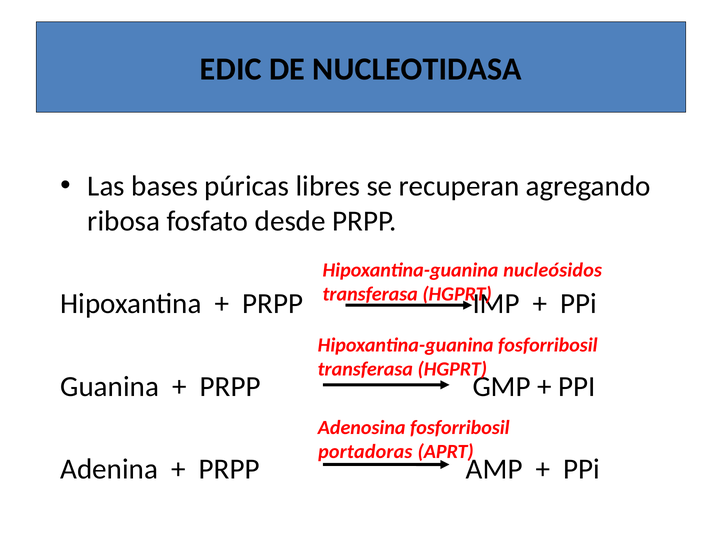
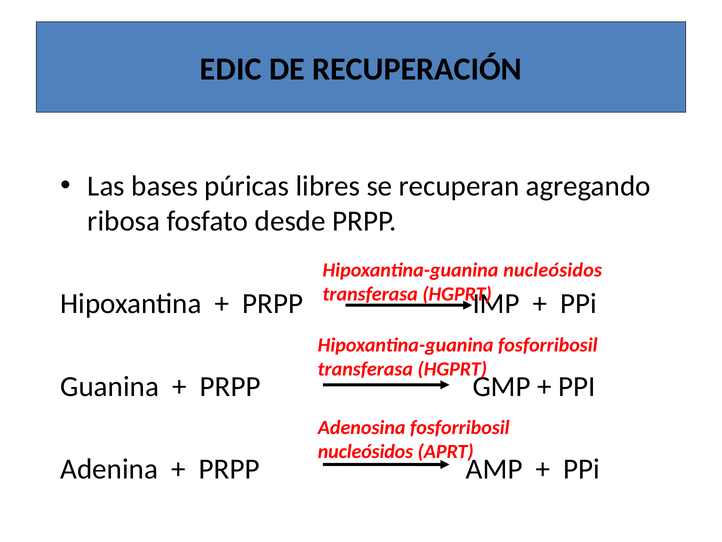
NUCLEOTIDASA: NUCLEOTIDASA -> RECUPERACIÓN (417, 69)
portadoras: portadoras -> nucleósidos (365, 451)
